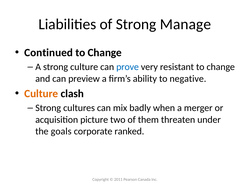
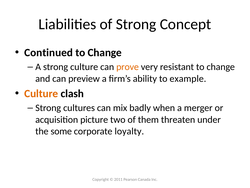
Manage: Manage -> Concept (186, 24)
prove colour: blue -> orange (128, 67)
negative: negative -> example (188, 78)
goals: goals -> some (61, 131)
ranked: ranked -> loyalty (129, 131)
